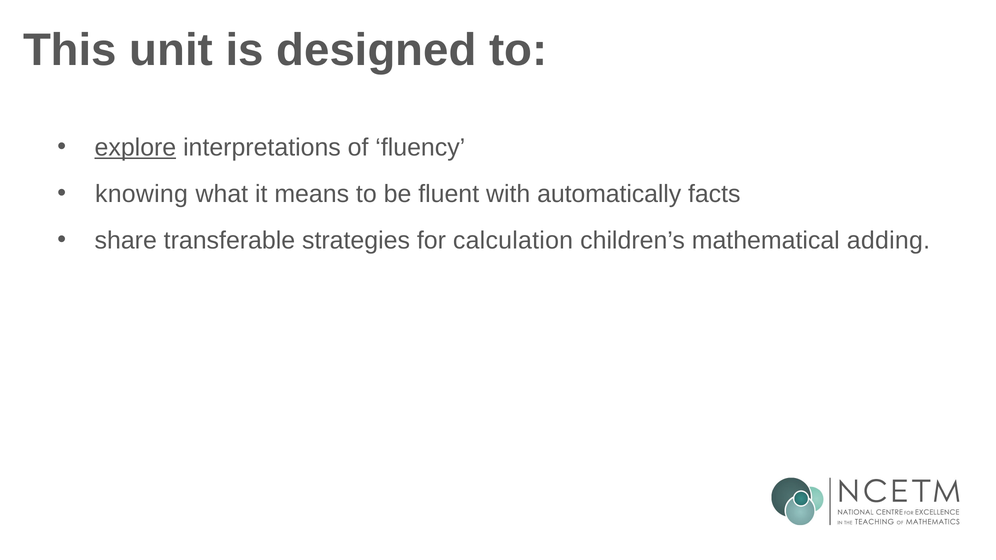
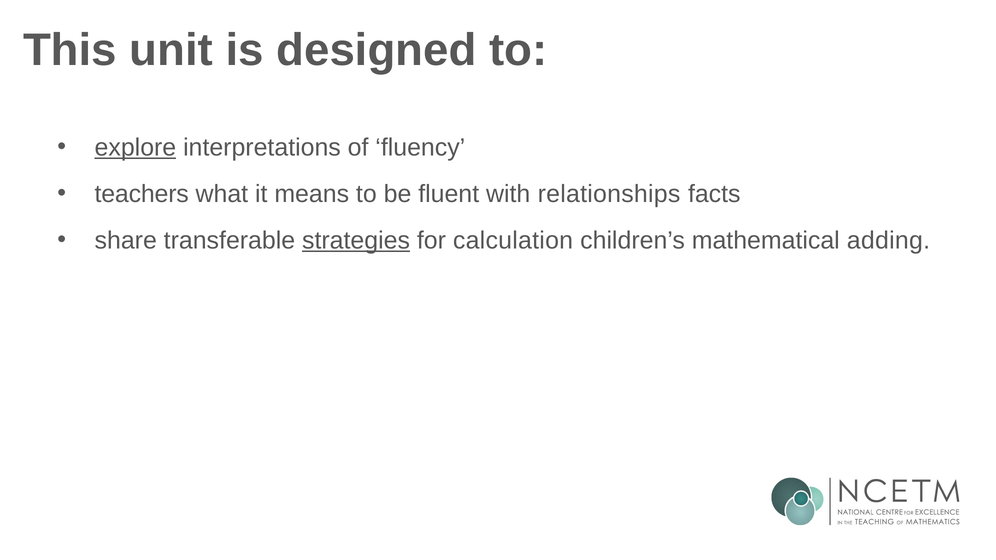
knowing: knowing -> teachers (142, 194)
automatically: automatically -> relationships (609, 194)
strategies underline: none -> present (356, 241)
